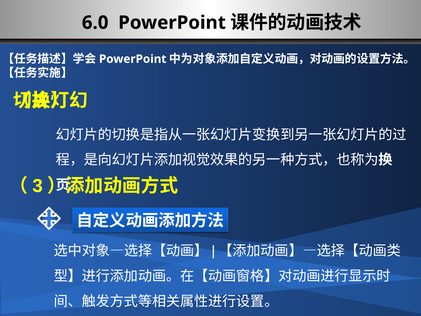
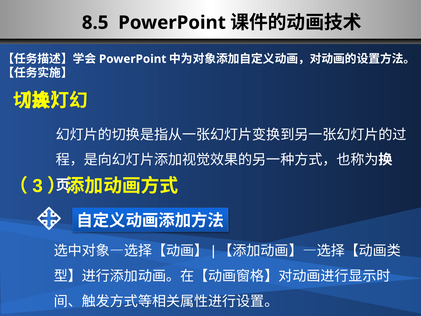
6.0: 6.0 -> 8.5 (95, 23)
